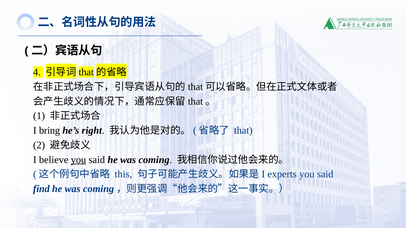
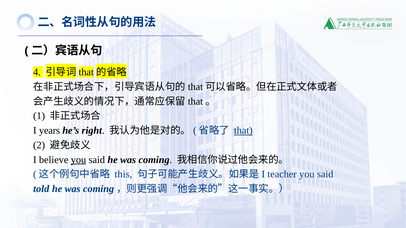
bring: bring -> years (50, 131)
that underline: none -> present (243, 131)
experts: experts -> teacher (282, 175)
find: find -> told (41, 189)
